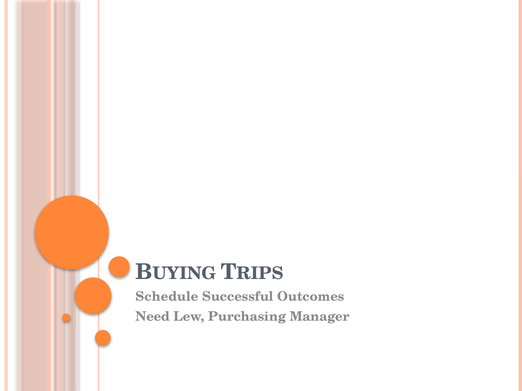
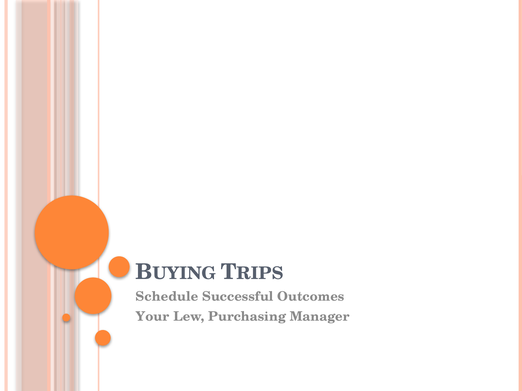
Need: Need -> Your (153, 317)
